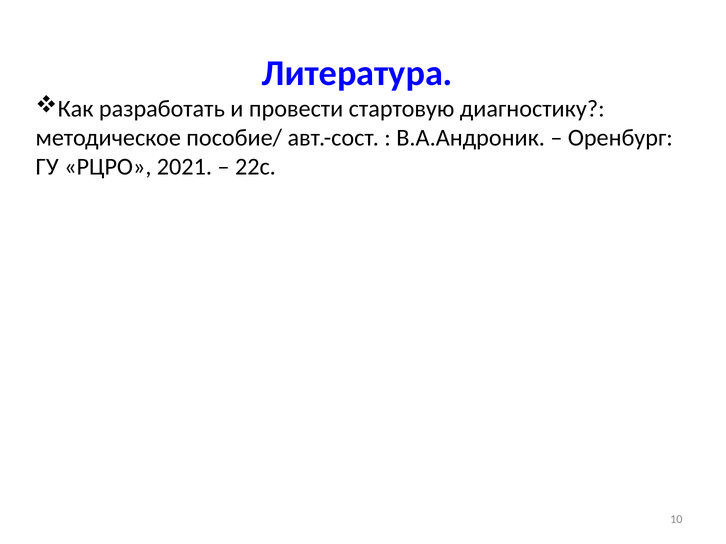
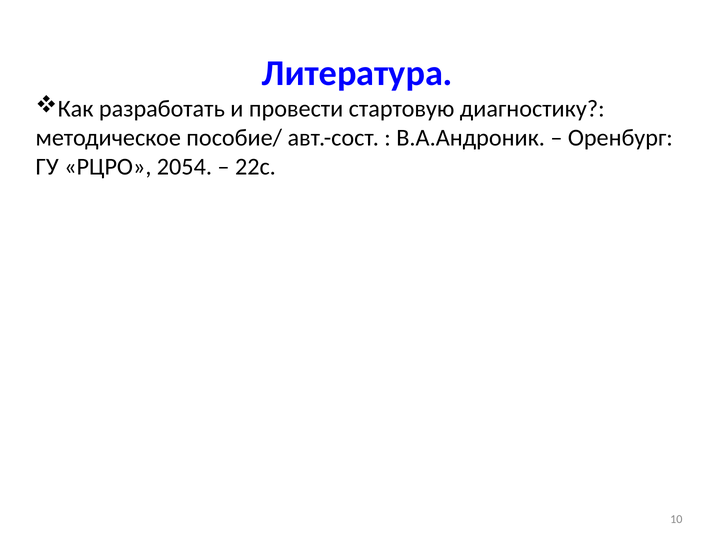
2021: 2021 -> 2054 (184, 167)
